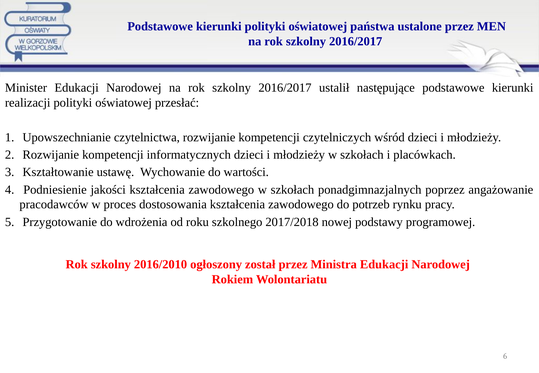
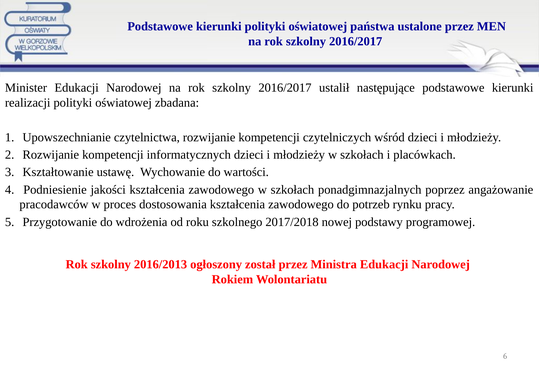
przesłać: przesłać -> zbadana (177, 103)
2016/2010: 2016/2010 -> 2016/2013 (161, 265)
